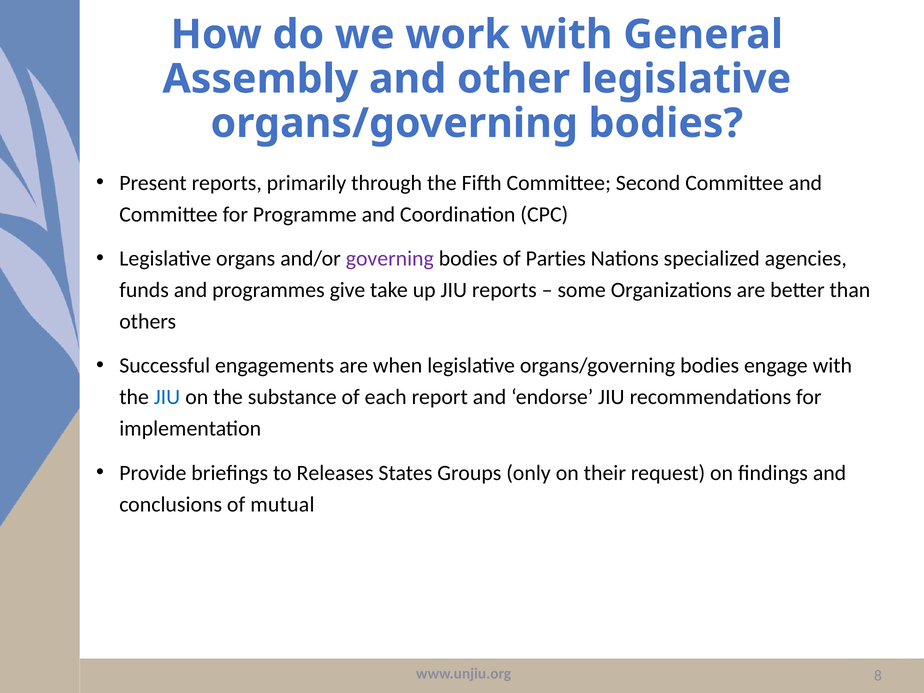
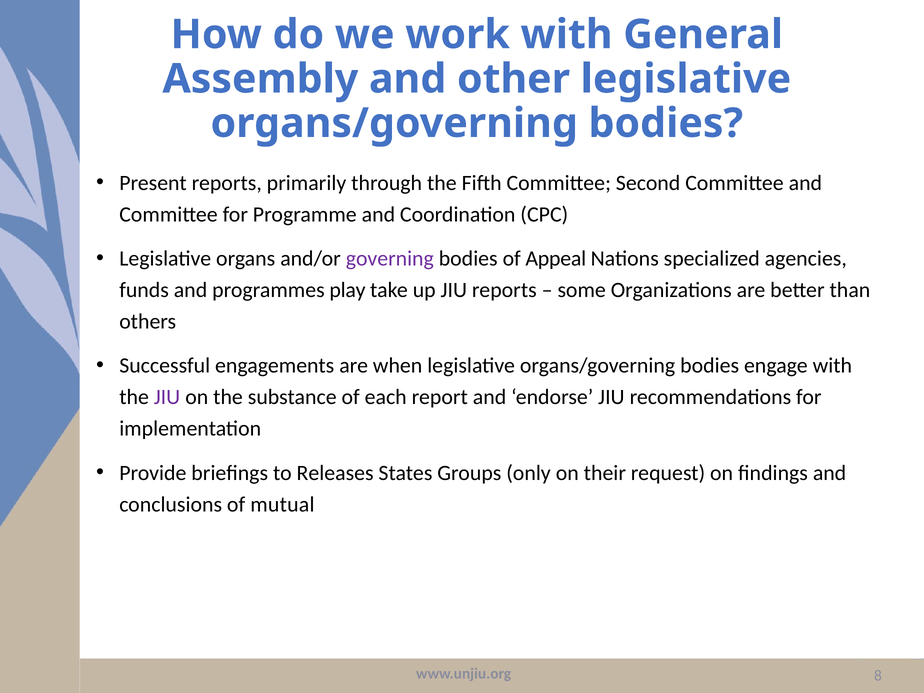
Parties: Parties -> Appeal (556, 259)
give: give -> play (348, 290)
JIU colour: blue -> purple (167, 397)
